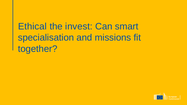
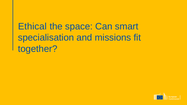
invest: invest -> space (79, 26)
